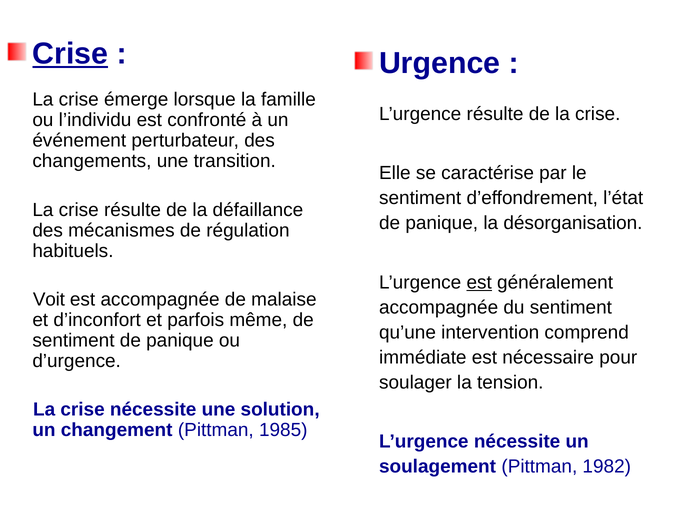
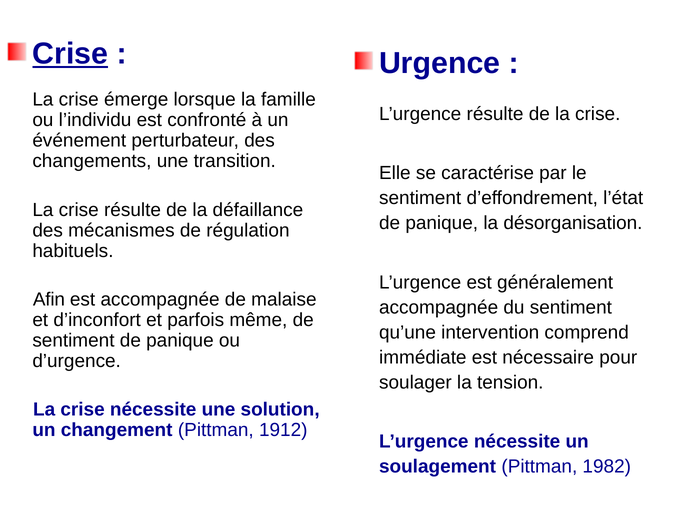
est underline: present -> none (479, 282)
Voit: Voit -> Afin (49, 299)
1985: 1985 -> 1912 (283, 430)
